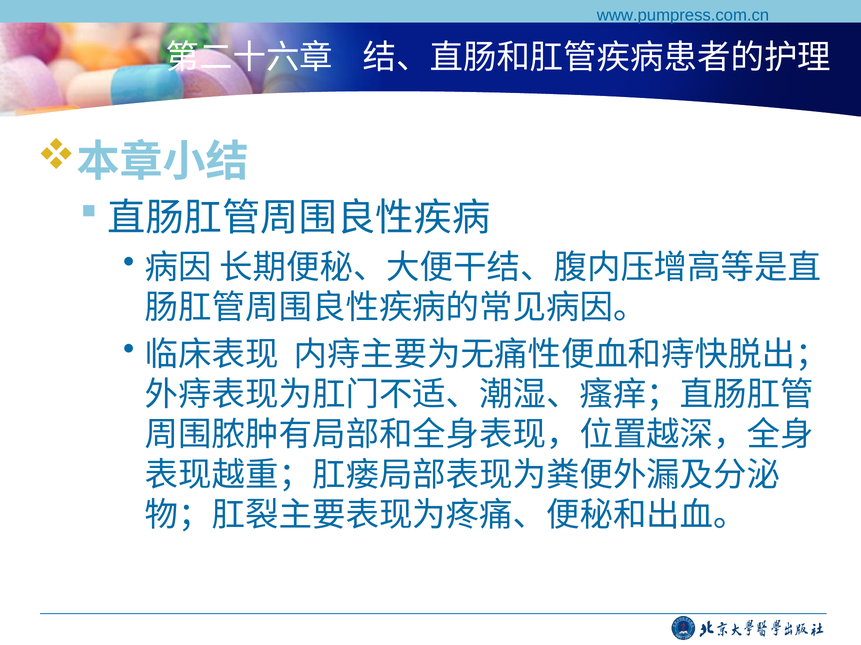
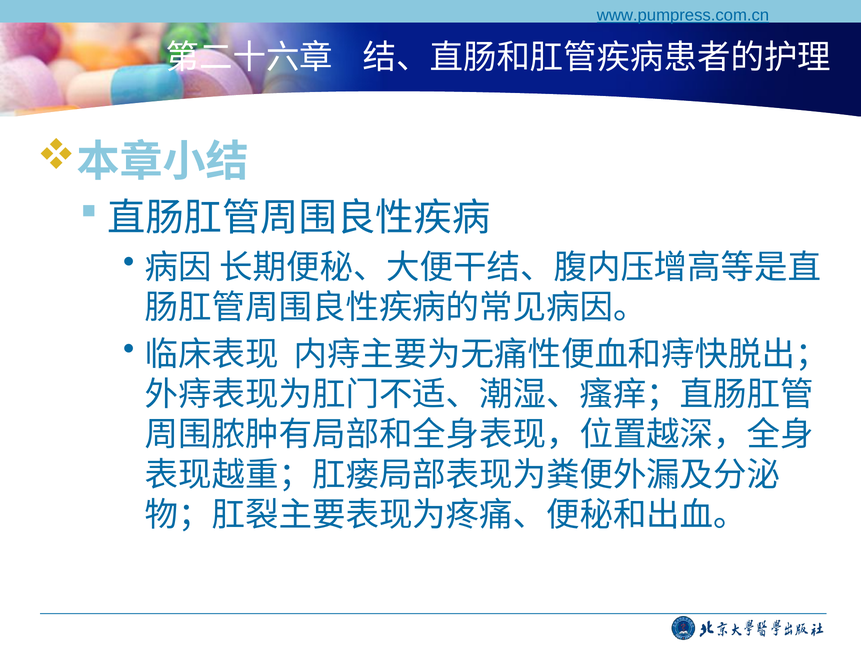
www.pumpress.com.cn underline: none -> present (683, 15)
